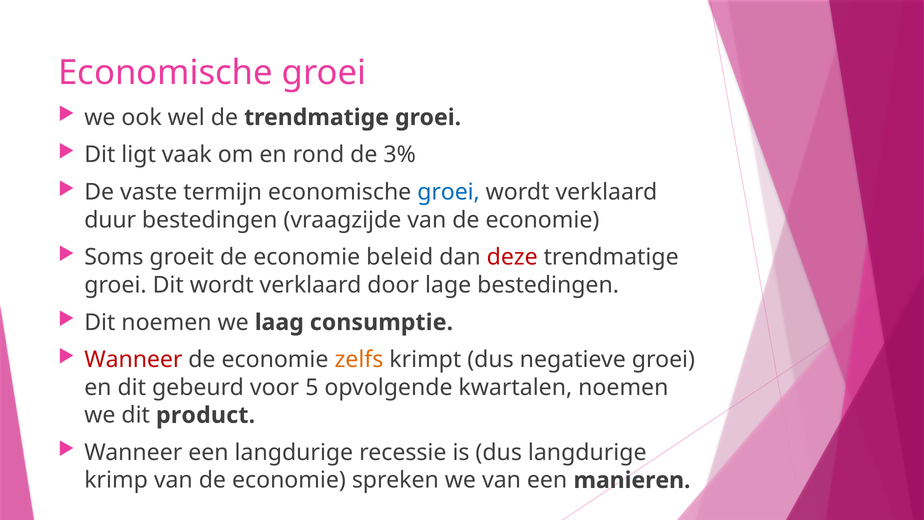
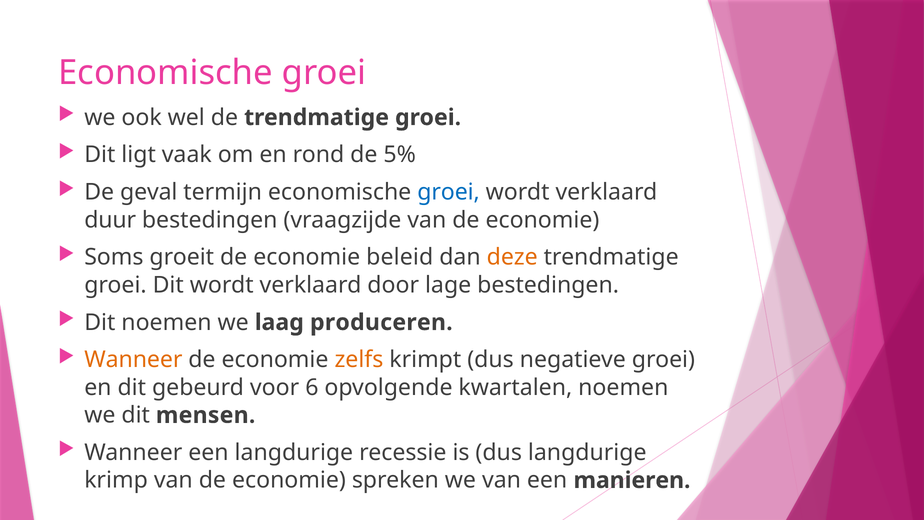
3%: 3% -> 5% (400, 155)
vaste: vaste -> geval (149, 192)
deze colour: red -> orange (512, 257)
consumptie: consumptie -> produceren (381, 322)
Wanneer colour: red -> orange (133, 360)
5: 5 -> 6 (312, 387)
product: product -> mensen (206, 415)
